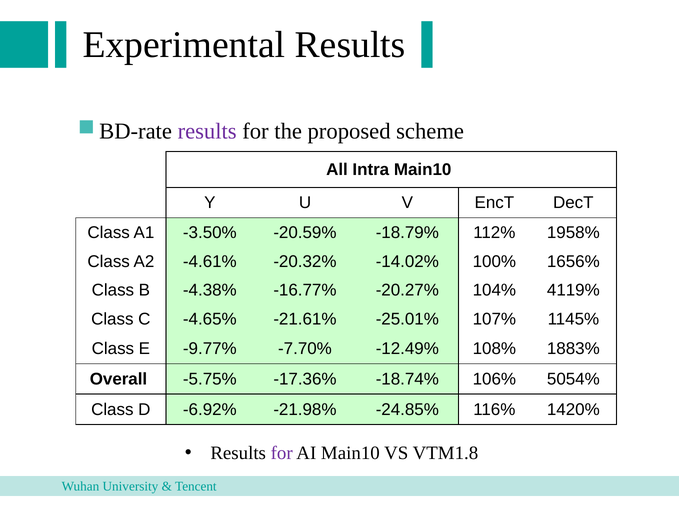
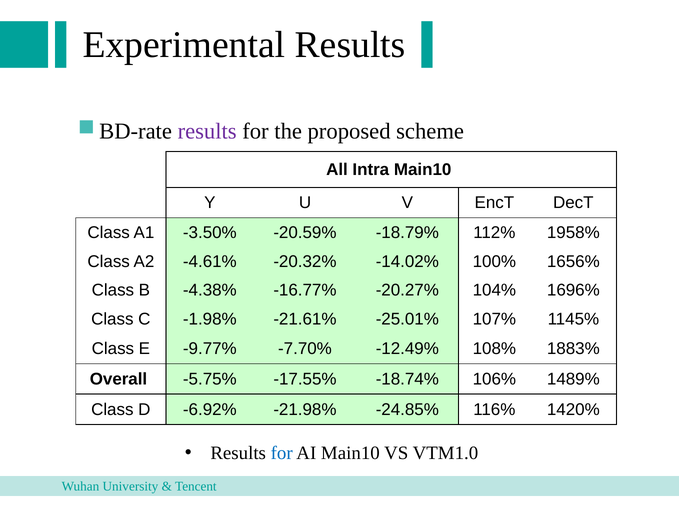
4119%: 4119% -> 1696% (573, 290)
-4.65%: -4.65% -> -1.98% (210, 319)
-17.36%: -17.36% -> -17.55% (305, 379)
5054%: 5054% -> 1489% (573, 379)
for colour: purple -> blue (282, 453)
VTM1.8: VTM1.8 -> VTM1.0 (445, 453)
